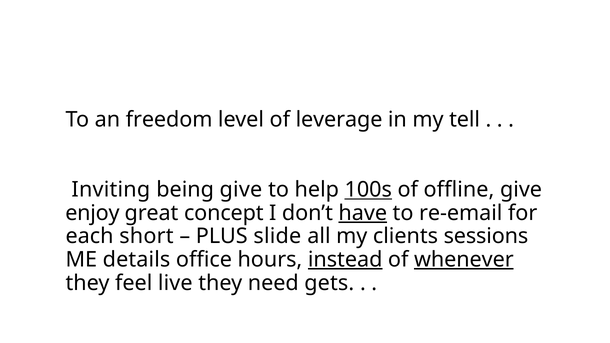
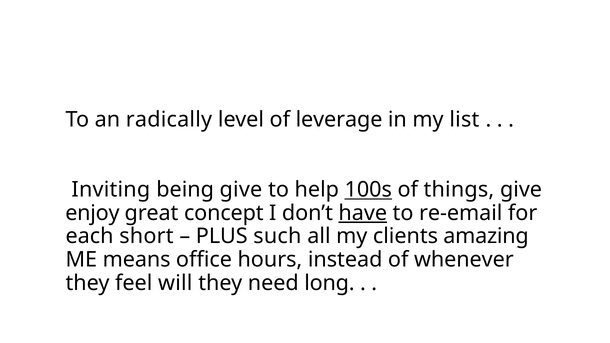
freedom: freedom -> radically (169, 120)
tell: tell -> list (464, 120)
offline: offline -> things (459, 190)
slide: slide -> such (277, 236)
sessions: sessions -> amazing (486, 236)
details: details -> means (137, 260)
instead underline: present -> none (345, 260)
whenever underline: present -> none (464, 260)
live: live -> will (175, 283)
gets: gets -> long (329, 283)
